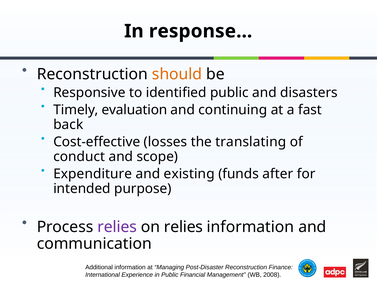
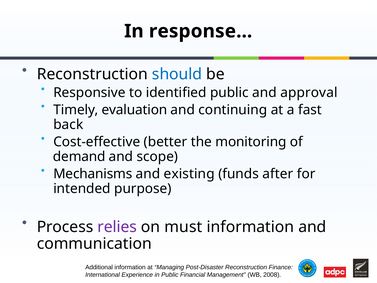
should colour: orange -> blue (177, 74)
disasters: disasters -> approval (309, 92)
losses: losses -> better (165, 142)
translating: translating -> monitoring (251, 142)
conduct: conduct -> demand (79, 157)
Expenditure: Expenditure -> Mechanisms (93, 174)
on relies: relies -> must (183, 227)
